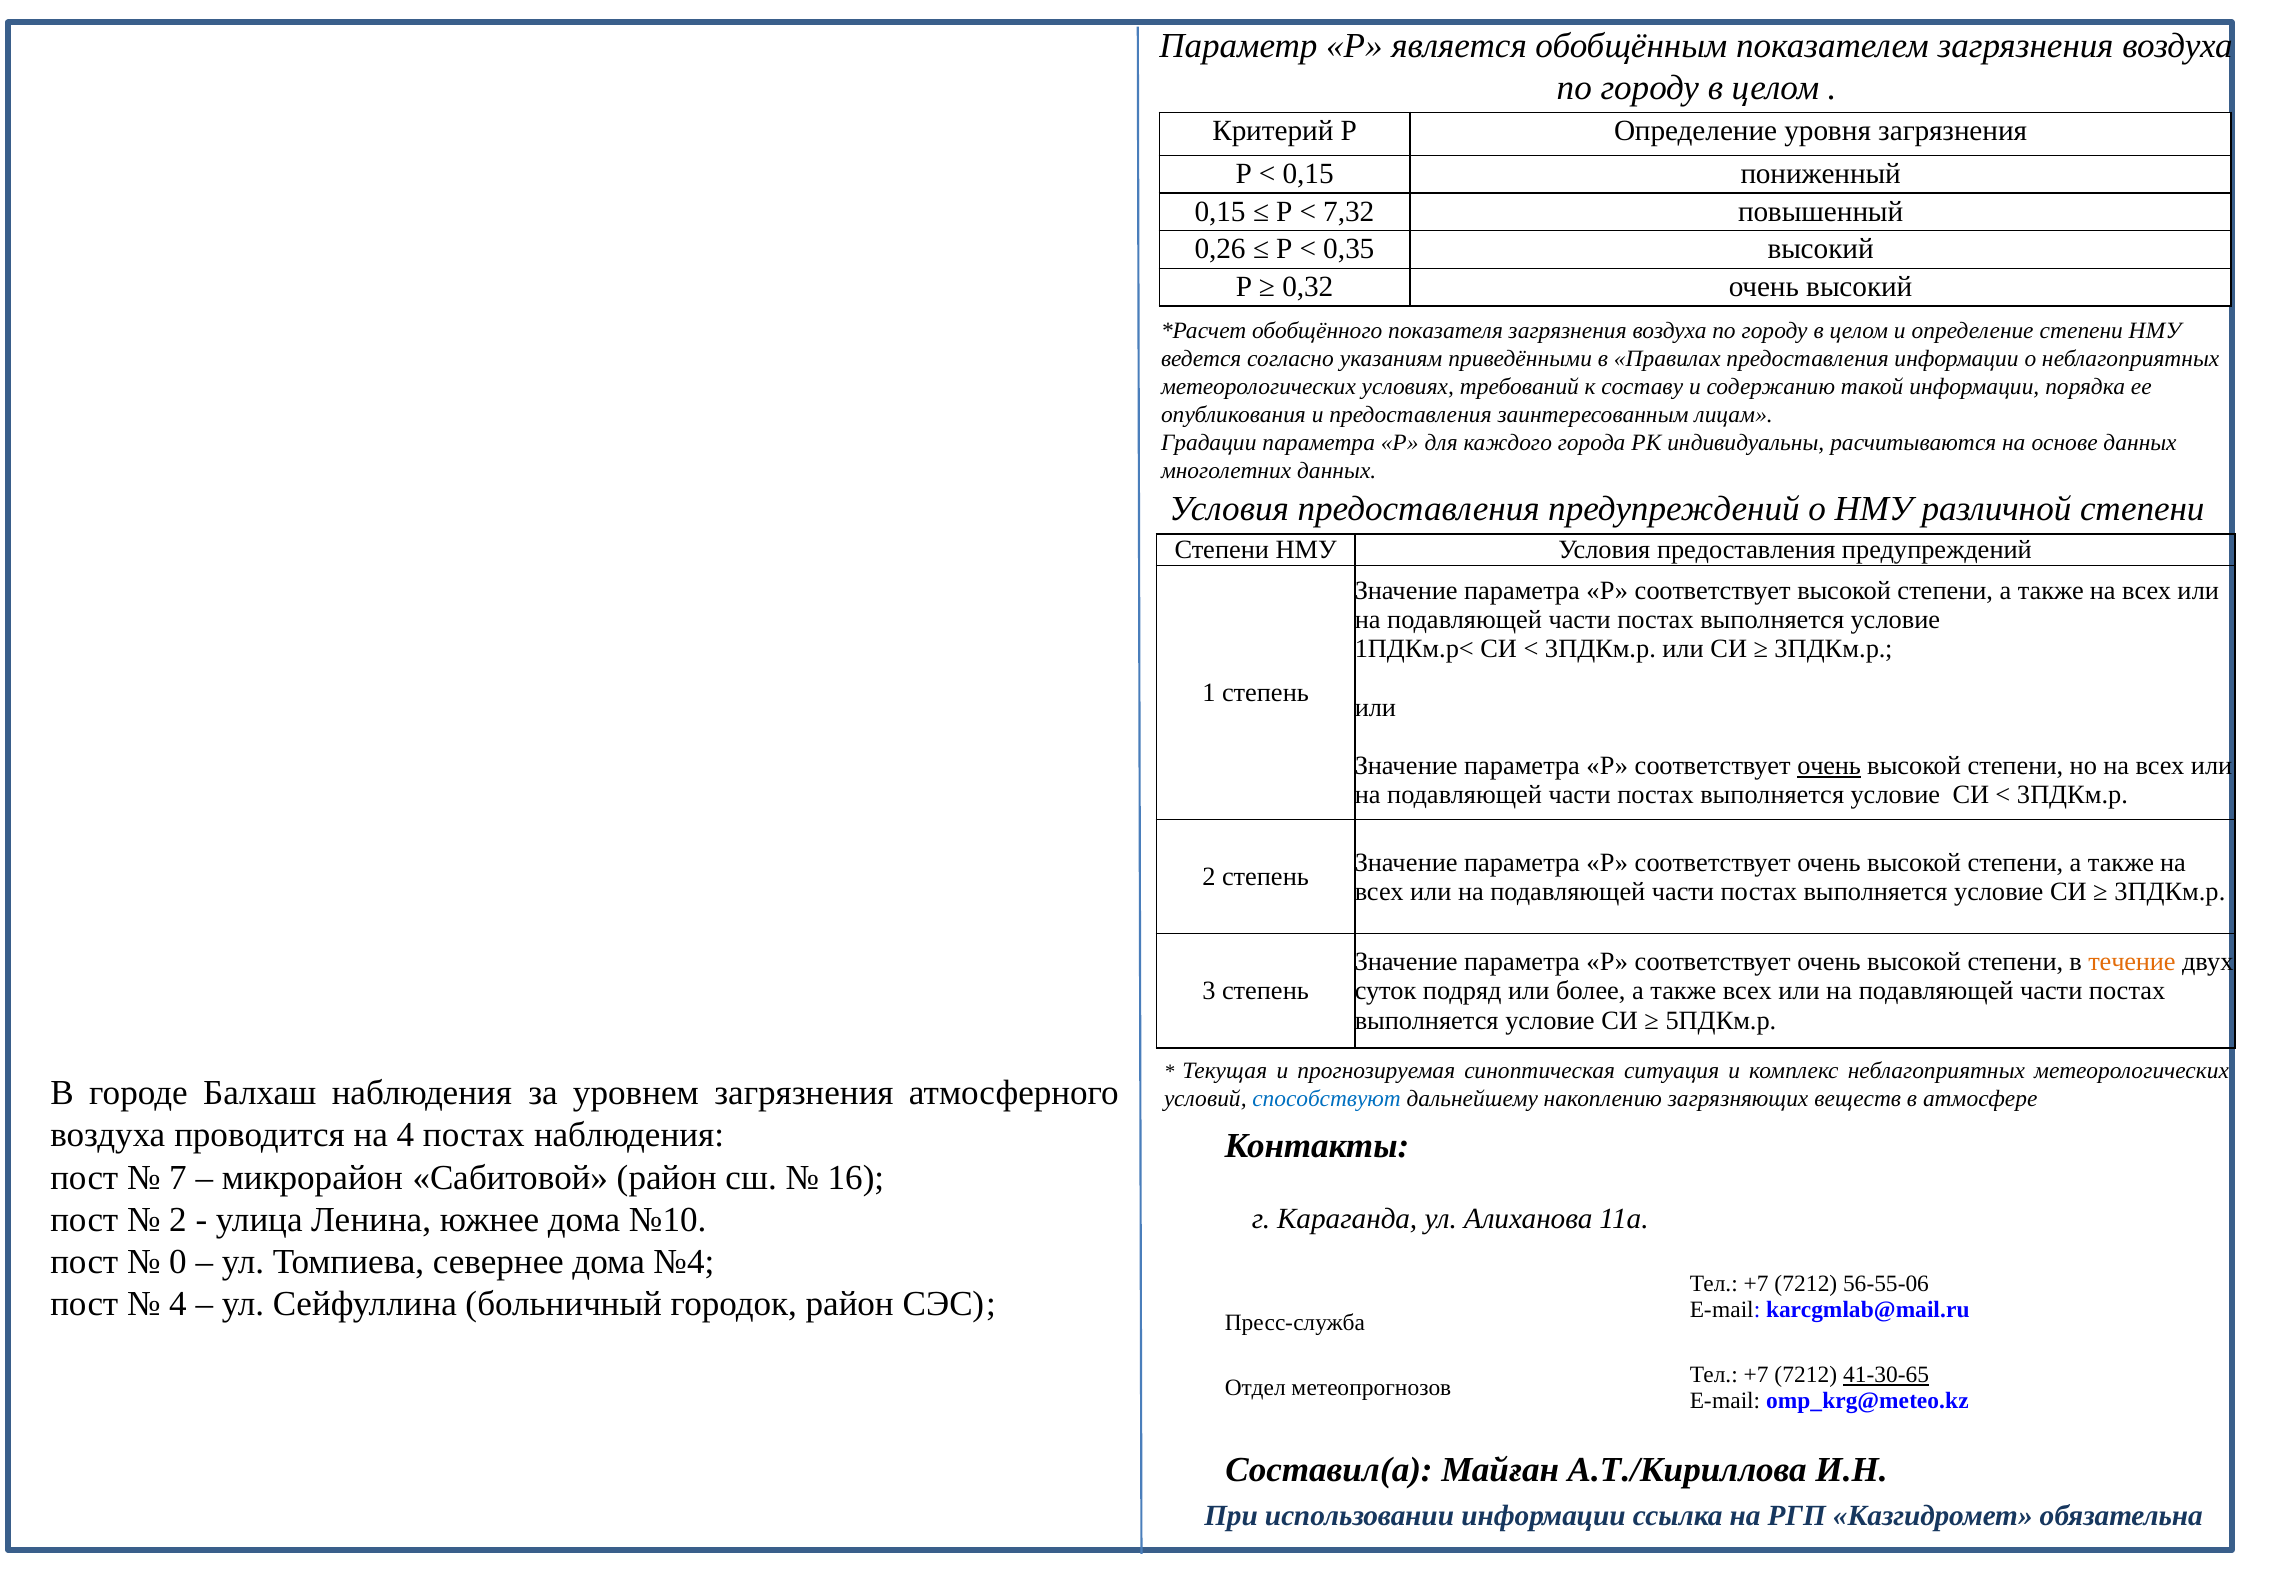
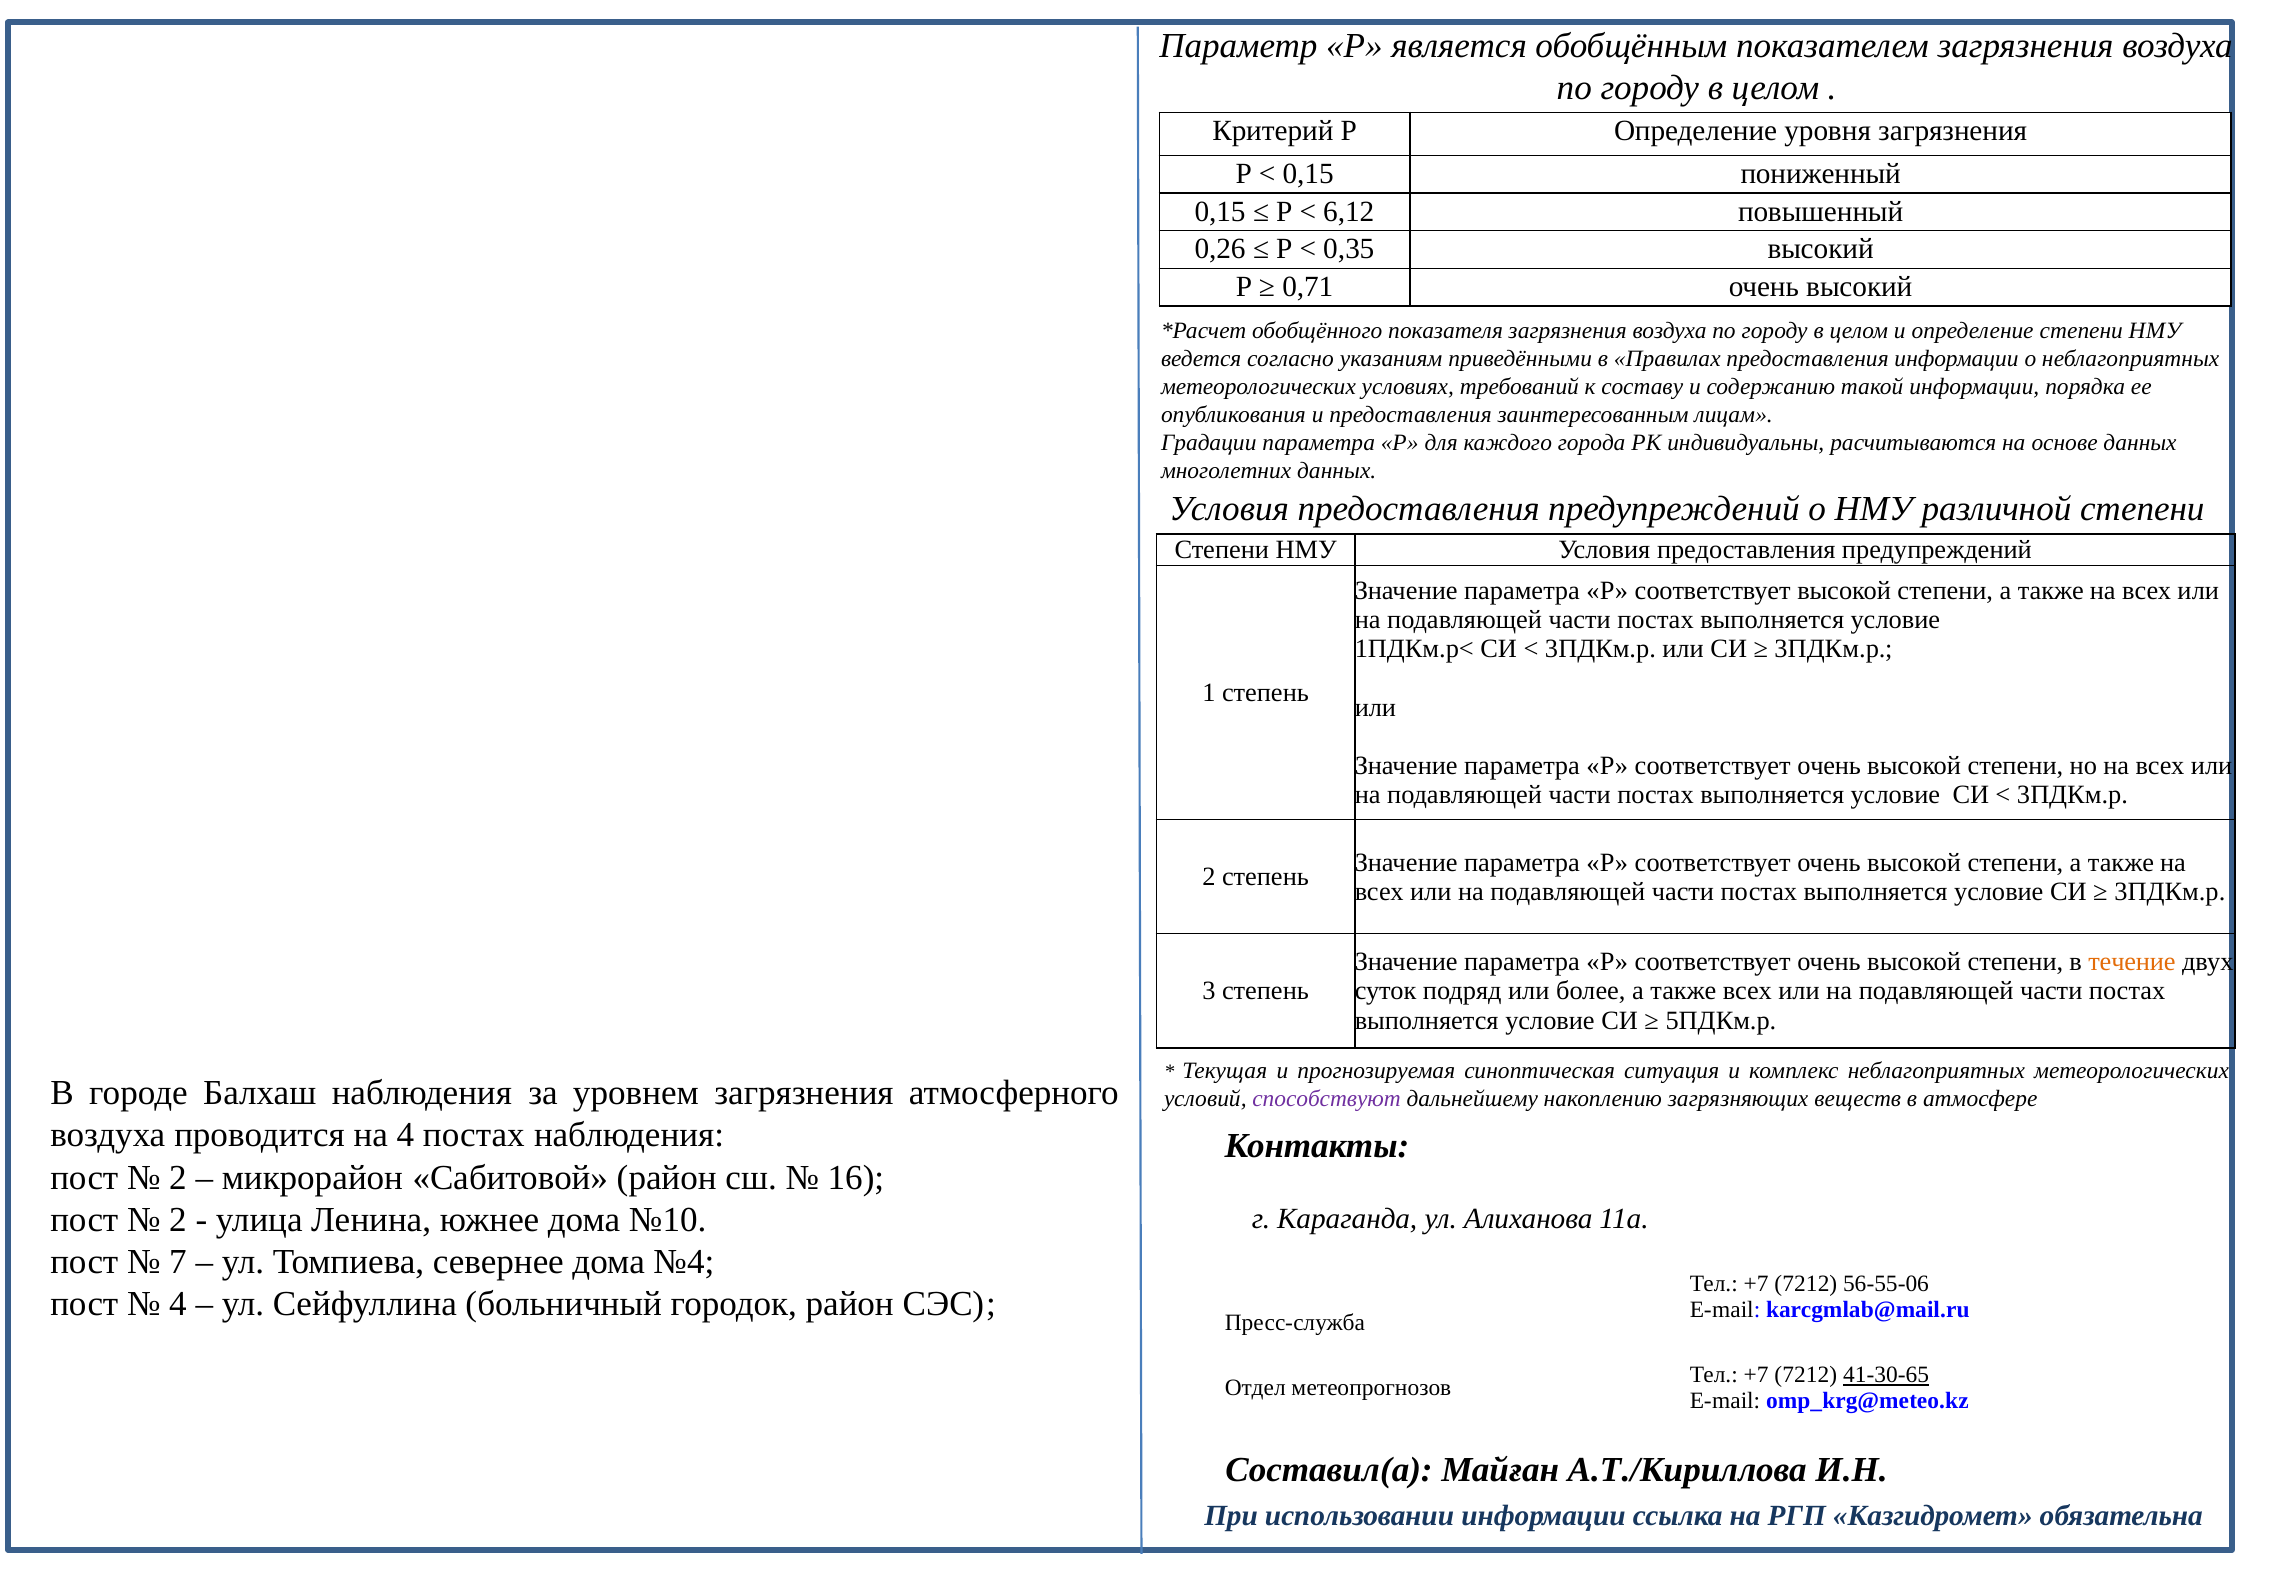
7,32: 7,32 -> 6,12 (1349, 212)
0,32: 0,32 -> 0,71 (1308, 287)
очень underline: present -> none (1829, 766)
способствуют colour: blue -> purple (1327, 1099)
7: 7 -> 2 (178, 1177)
0: 0 -> 7 (178, 1261)
